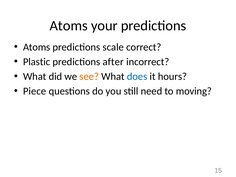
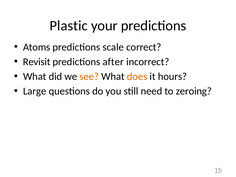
Atoms: Atoms -> Plastic (69, 26)
Plastic: Plastic -> Revisit (37, 62)
does colour: blue -> orange (137, 76)
Piece: Piece -> Large (35, 91)
moving: moving -> zeroing (194, 91)
